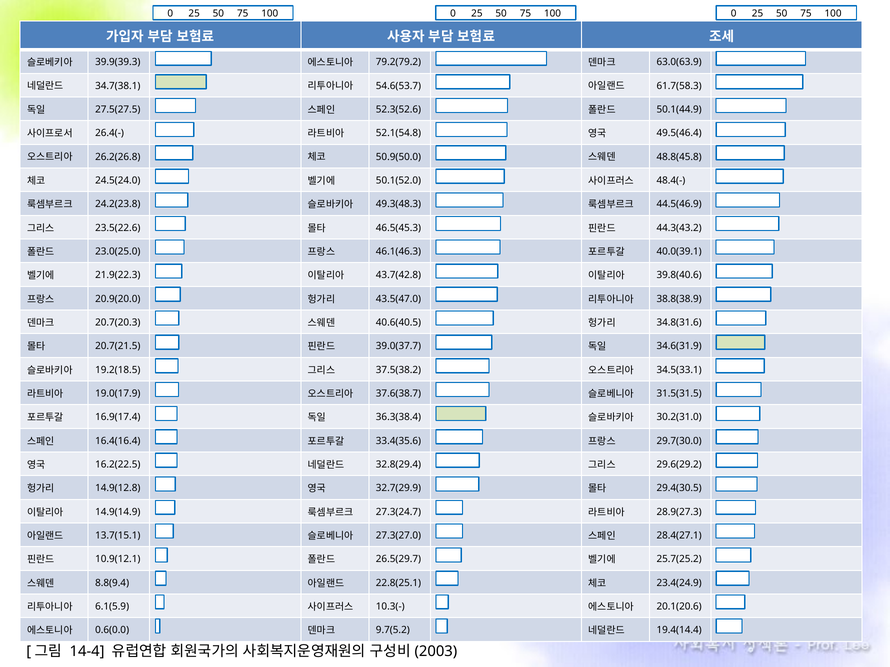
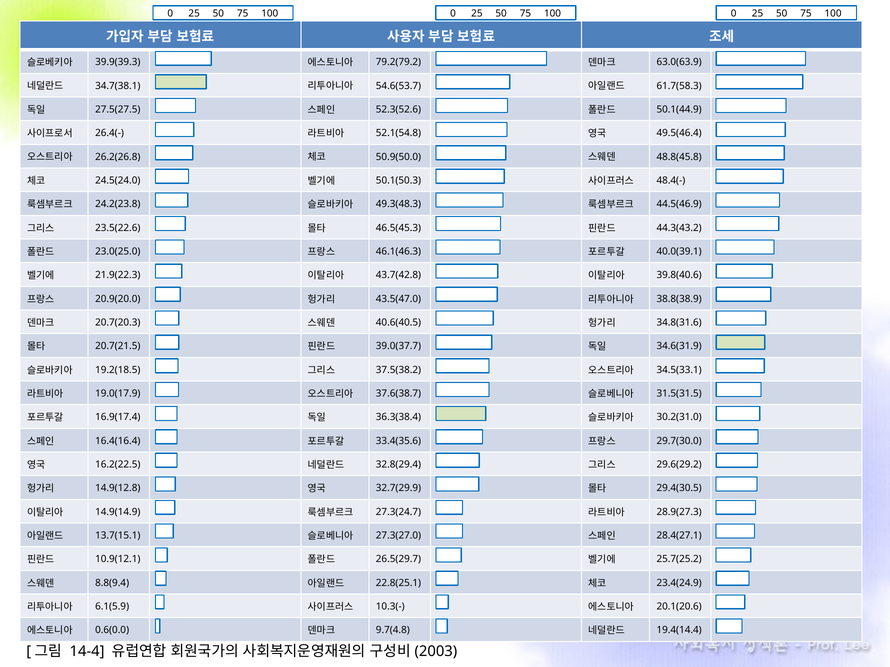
50.1(52.0: 50.1(52.0 -> 50.1(50.3 (398, 181)
9.7(5.2: 9.7(5.2 -> 9.7(4.8 (393, 631)
